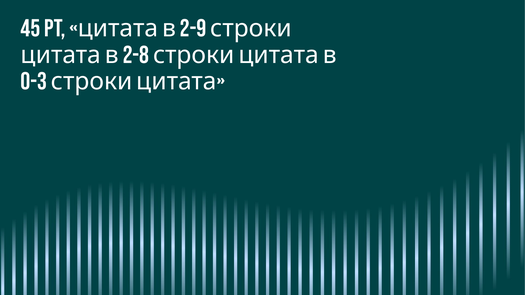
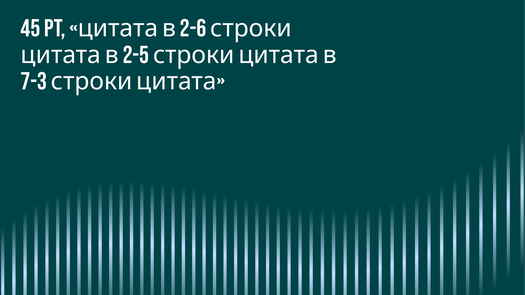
2-9: 2-9 -> 2-6 (193, 28)
2-8: 2-8 -> 2-5 (136, 55)
0-3: 0-3 -> 7-3 (34, 82)
